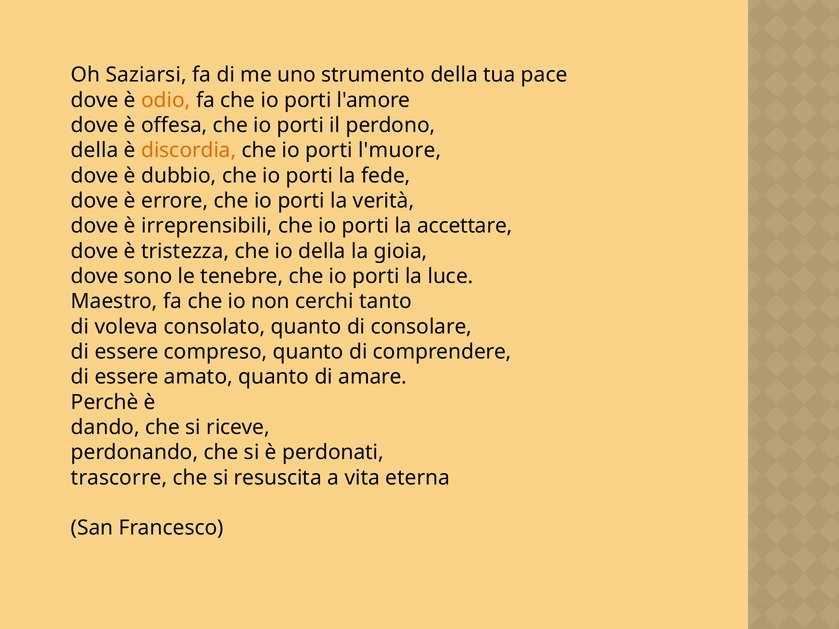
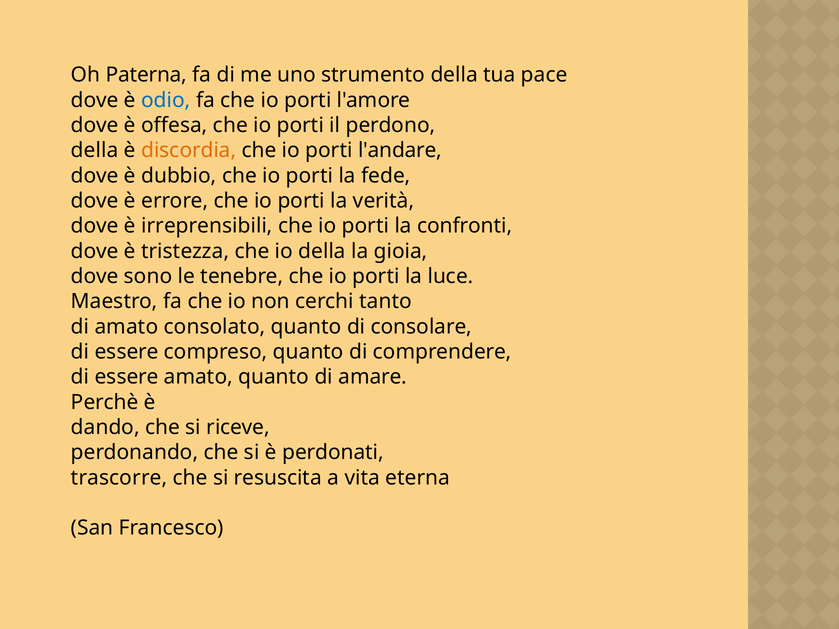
Saziarsi: Saziarsi -> Paterna (146, 75)
odio colour: orange -> blue (166, 100)
l'muore: l'muore -> l'andare (400, 151)
accettare: accettare -> confronti (465, 226)
di voleva: voleva -> amato (126, 327)
